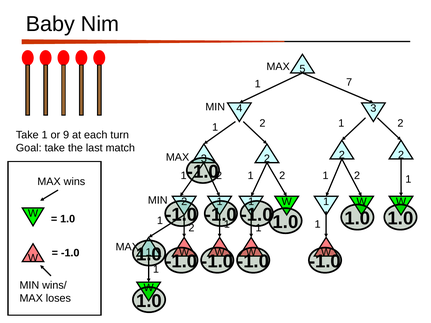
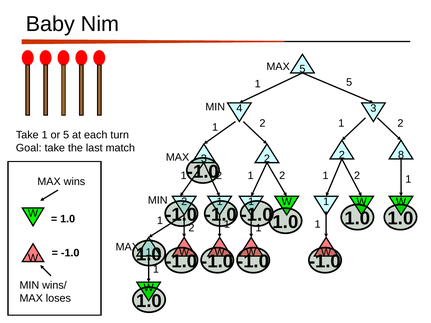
1 7: 7 -> 5 (349, 82)
or 9: 9 -> 5 (66, 135)
2: 2 -> 8 (401, 155)
